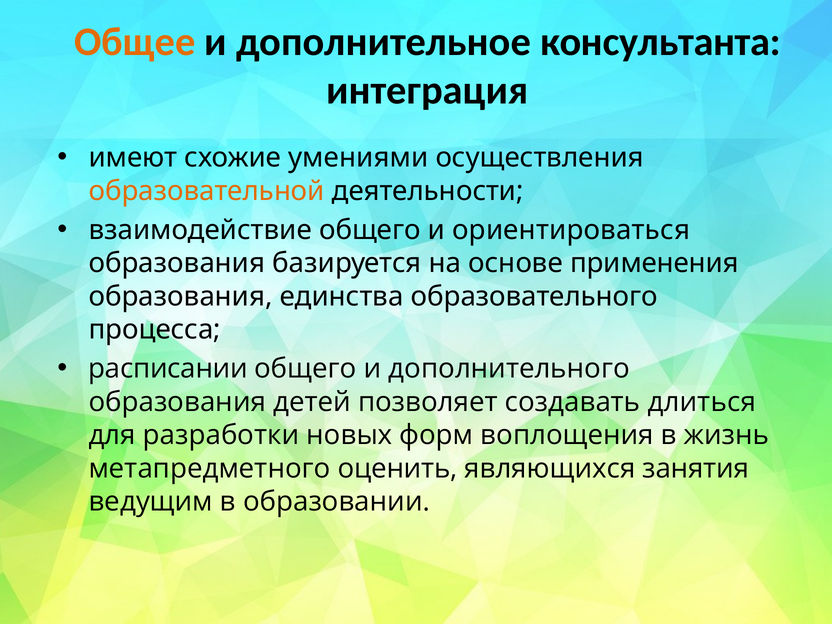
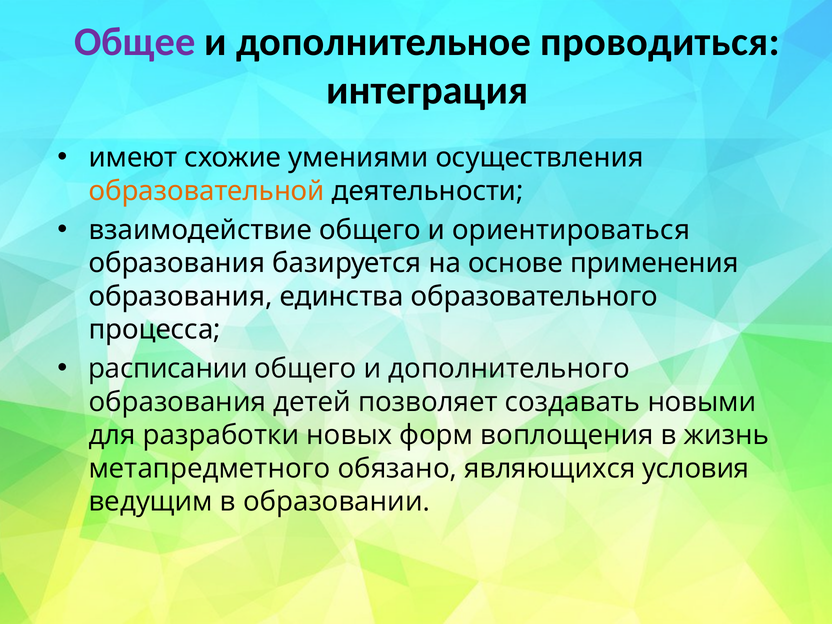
Общее colour: orange -> purple (135, 42)
консультанта: консультанта -> проводиться (660, 42)
длиться: длиться -> новыми (702, 402)
оценить: оценить -> обязано (397, 468)
занятия: занятия -> условия (696, 468)
